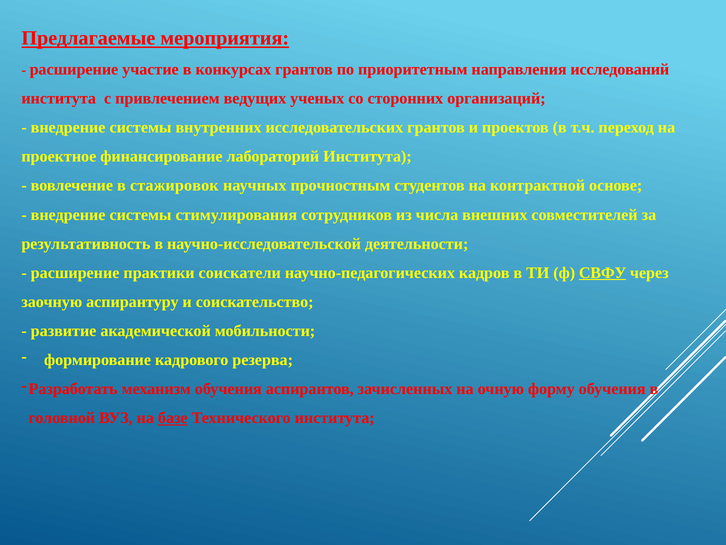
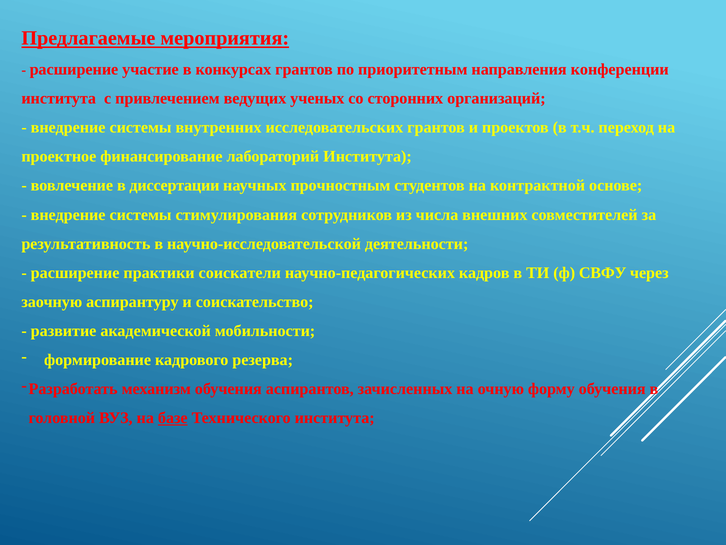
исследований: исследований -> конференции (620, 69)
стажировок: стажировок -> диссертации (174, 185)
СВФУ underline: present -> none (603, 273)
